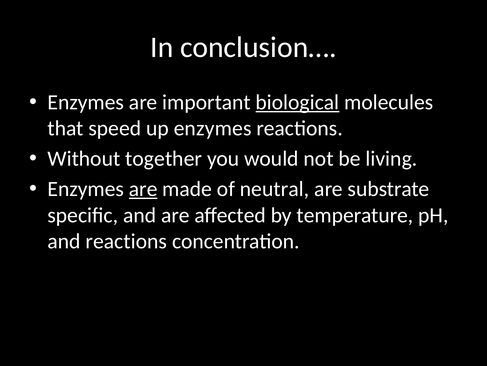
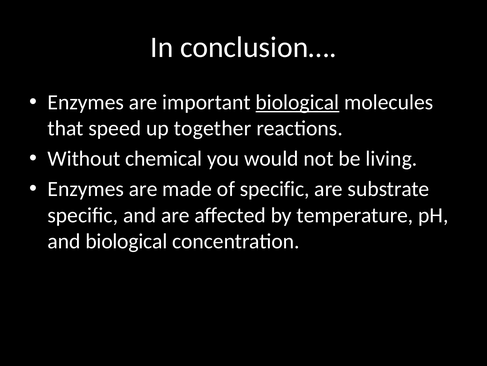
up enzymes: enzymes -> together (213, 128)
together: together -> chemical (164, 158)
are underline: present -> none (143, 189)
of neutral: neutral -> specific (275, 189)
and reactions: reactions -> biological (126, 241)
